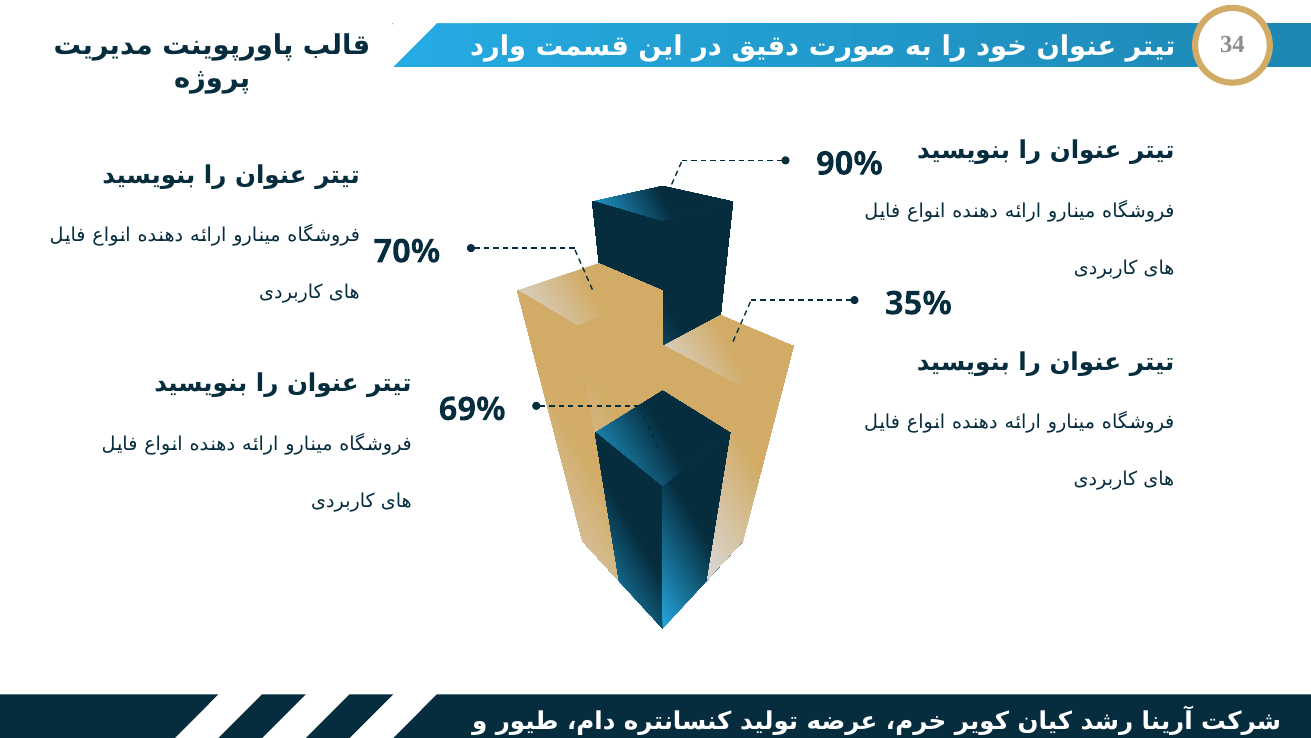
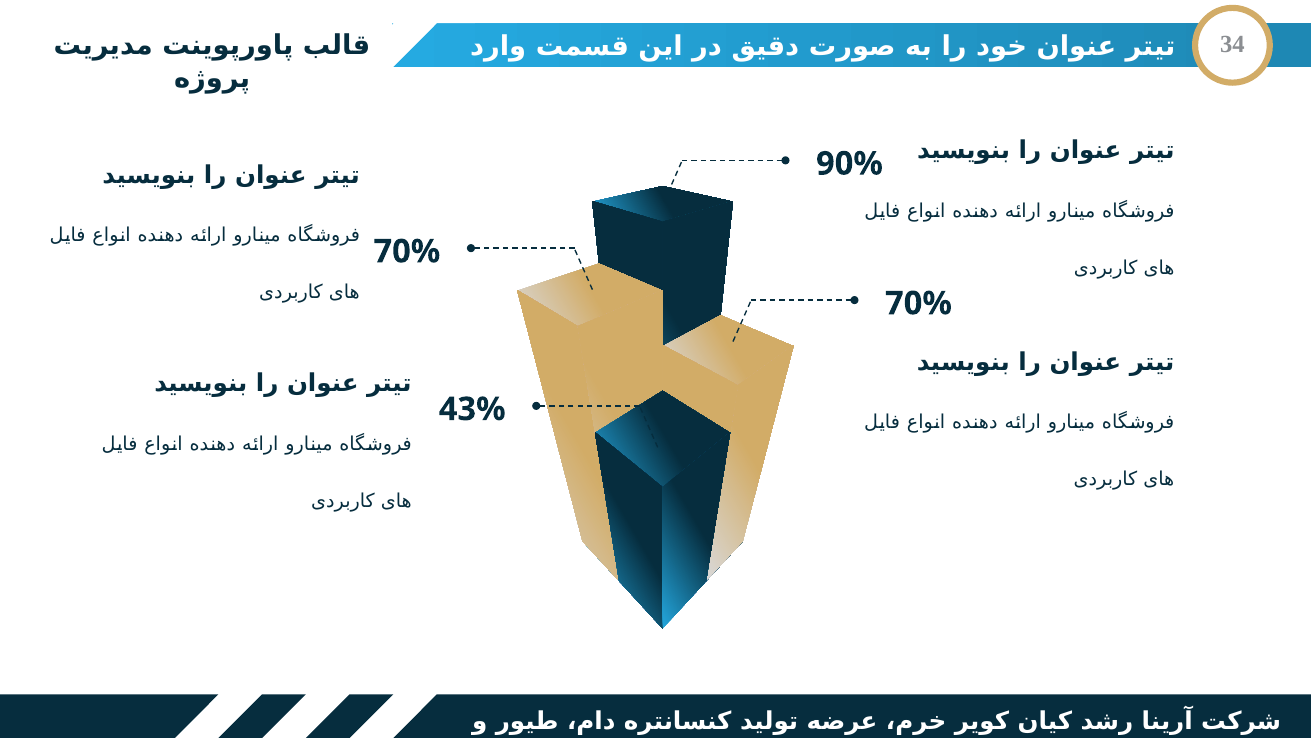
35%: 35% -> 70% (918, 303)
69%: 69% -> 43% (472, 409)
